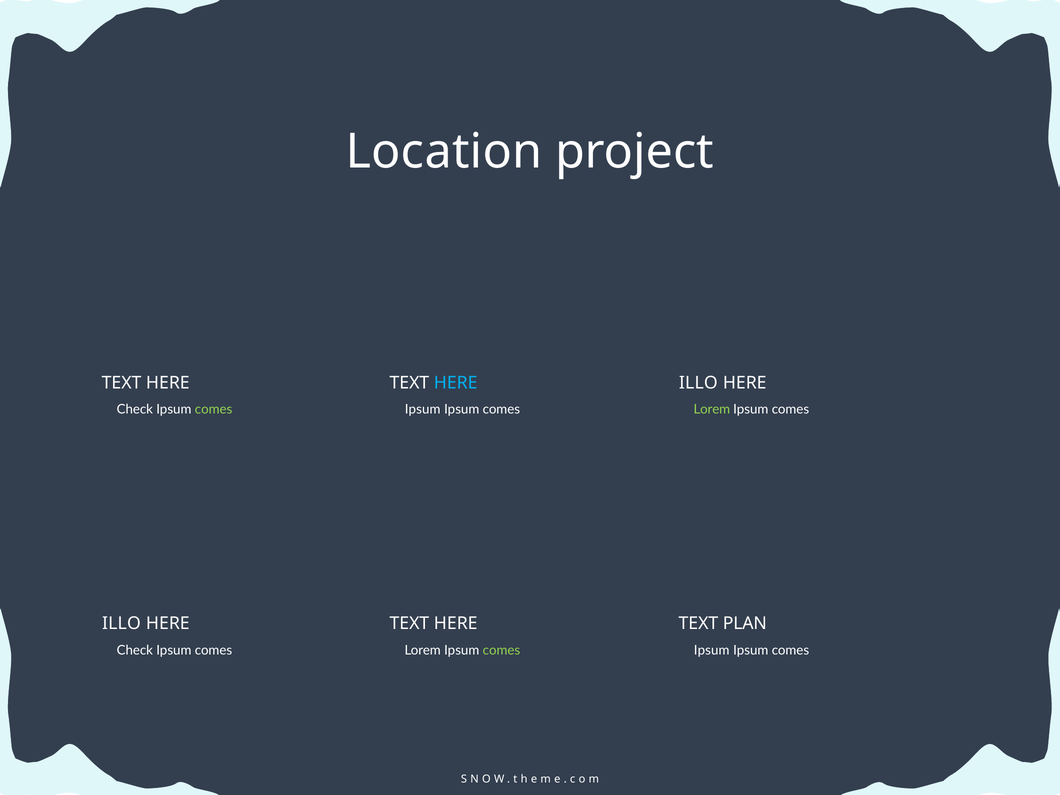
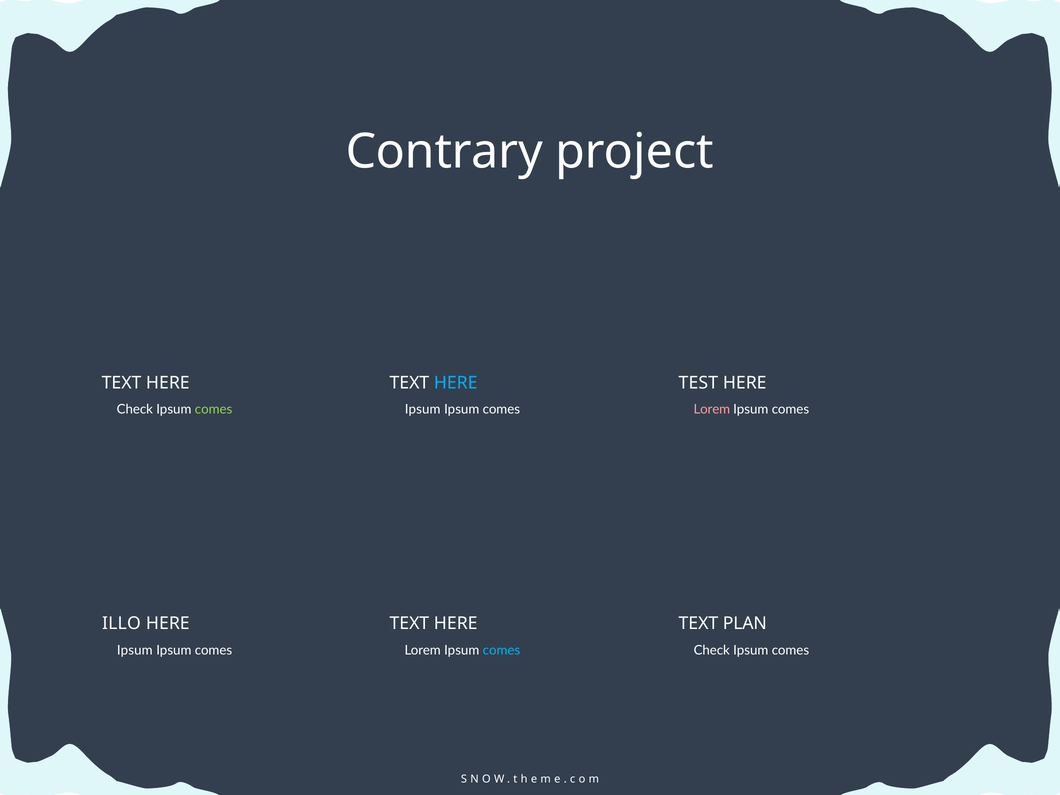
Location: Location -> Contrary (444, 152)
ILLO: ILLO -> TEST (698, 383)
Lorem colour: light green -> pink (712, 409)
Check: Check -> Ipsum (135, 650)
comes colour: light green -> light blue (501, 650)
Ipsum: Ipsum -> Check (712, 650)
